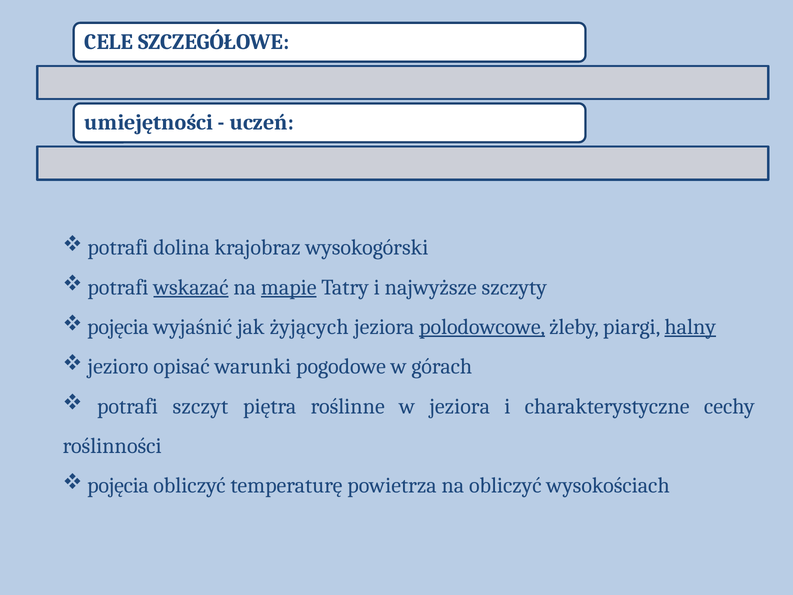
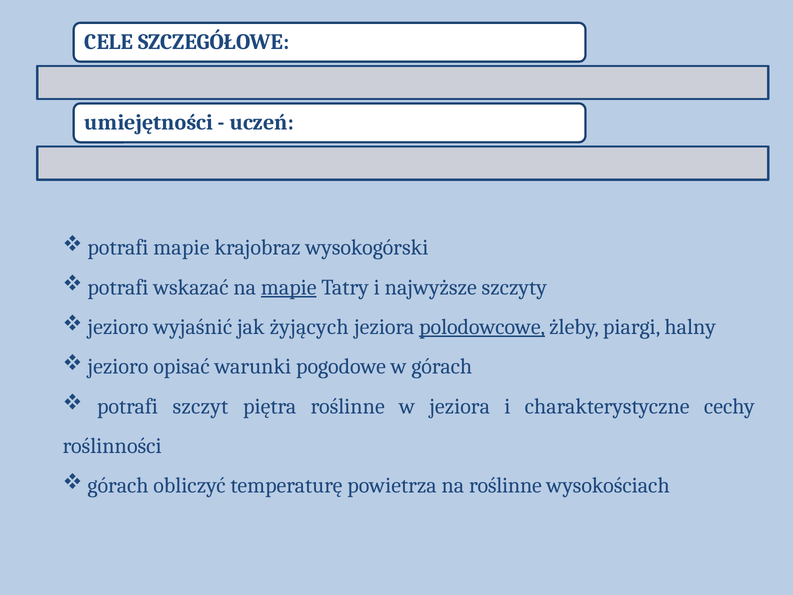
potrafi dolina: dolina -> mapie (181, 247)
wskazać underline: present -> none (191, 287)
pojęcia: pojęcia -> jezioro (118, 327)
halny underline: present -> none (690, 327)
pojęcia: pojęcia -> górach (118, 485)
na obliczyć: obliczyć -> roślinne (505, 485)
